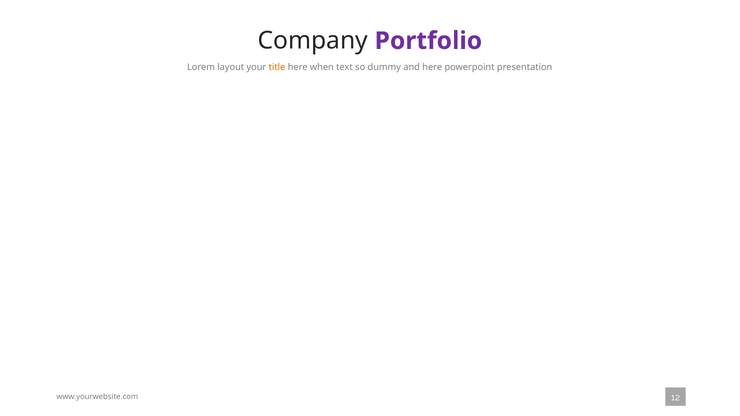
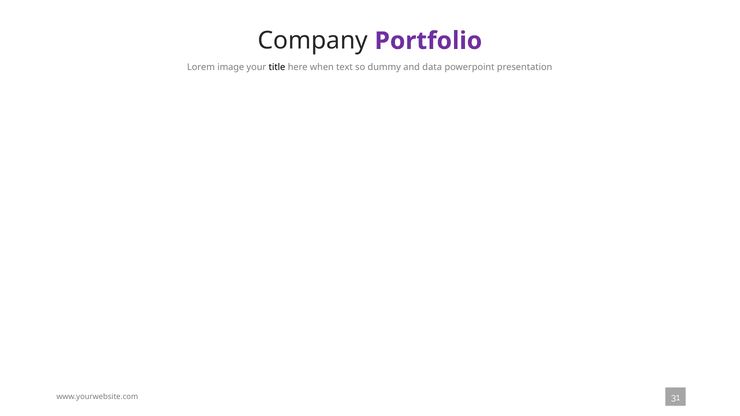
layout: layout -> image (231, 67)
title colour: orange -> black (277, 67)
and here: here -> data (432, 67)
12: 12 -> 31 (675, 398)
